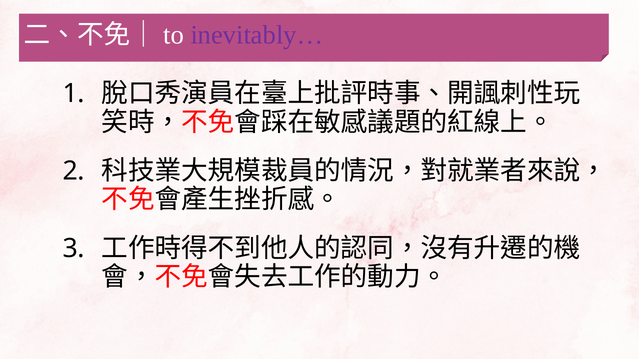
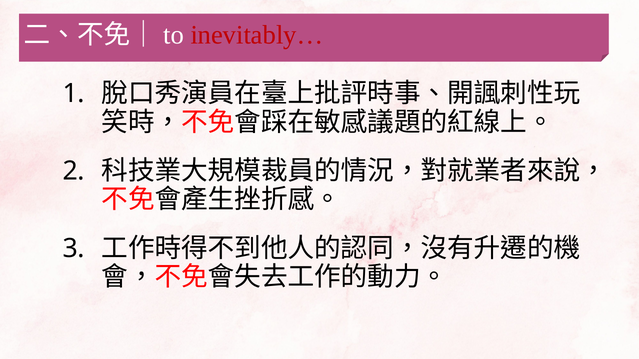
inevitably… colour: purple -> red (257, 35)
